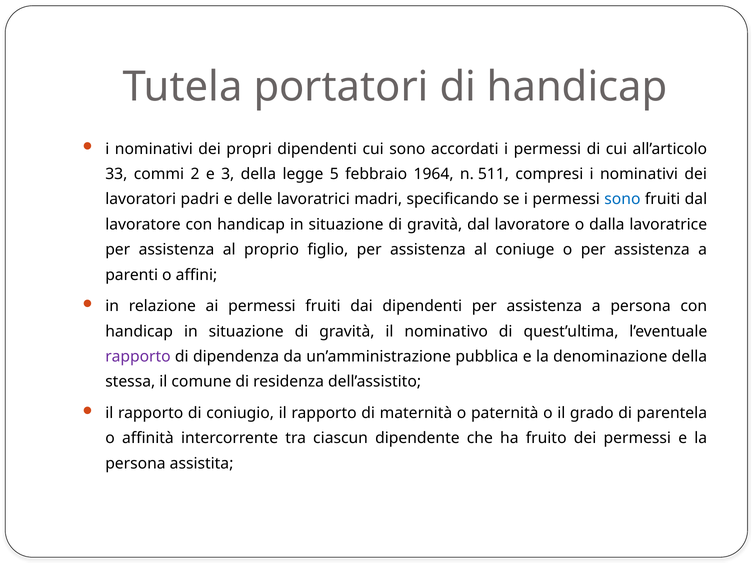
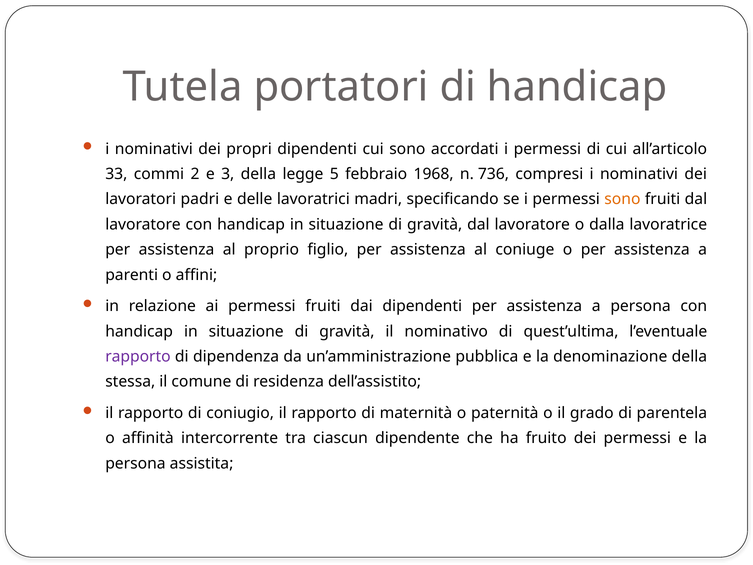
1964: 1964 -> 1968 (434, 174)
511: 511 -> 736 (493, 174)
sono colour: blue -> orange (622, 199)
